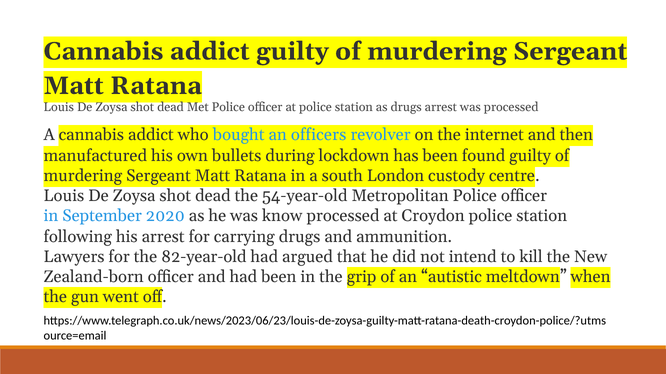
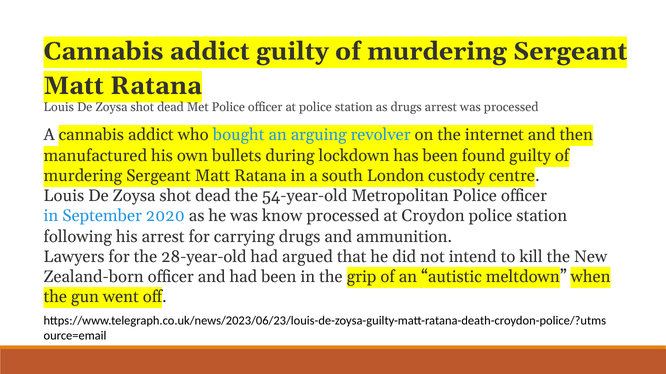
officers: officers -> arguing (319, 135)
82-year-old: 82-year-old -> 28-year-old (204, 257)
